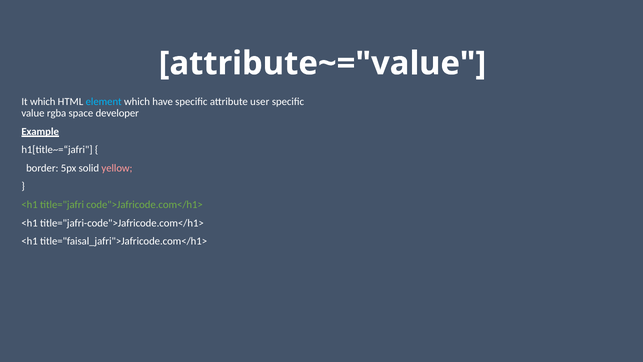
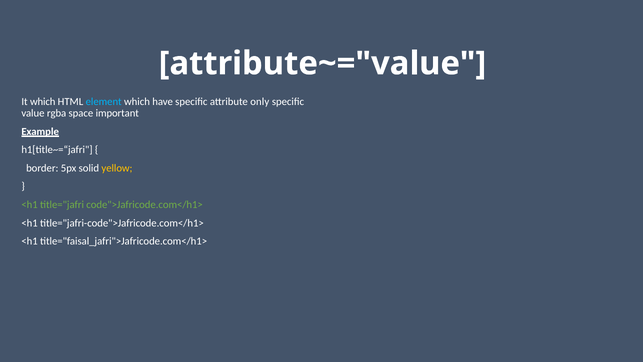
user: user -> only (260, 102)
developer: developer -> important (117, 113)
yellow colour: pink -> yellow (117, 168)
